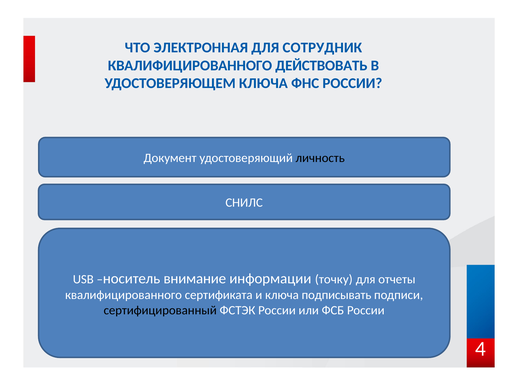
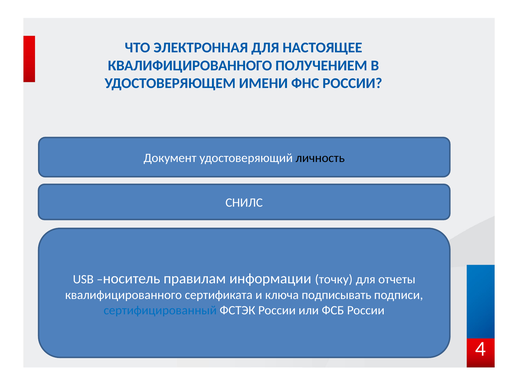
СОТРУДНИК: СОТРУДНИК -> НАСТОЯЩЕЕ (322, 48)
ДЕЙСТВОВАТЬ: ДЕЙСТВОВАТЬ -> ПОЛУЧЕНИЕМ (321, 66)
УДОСТОВЕРЯЮЩЕМ КЛЮЧА: КЛЮЧА -> ИМЕНИ (263, 83)
внимание: внимание -> правилам (195, 279)
сертифицированный colour: black -> blue (160, 311)
